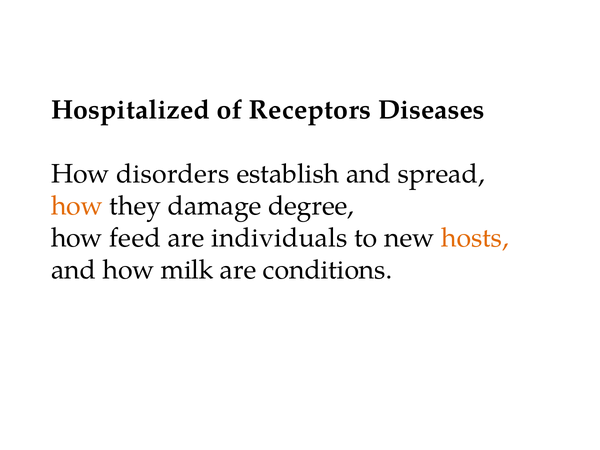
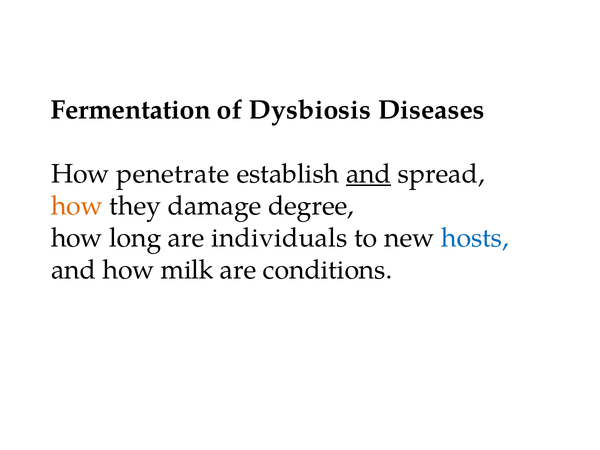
Hospitalized: Hospitalized -> Fermentation (131, 110)
Receptors: Receptors -> Dysbiosis (310, 110)
disorders: disorders -> penetrate (173, 174)
and underline: none -> present (369, 174)
feed: feed -> long (135, 238)
hosts colour: orange -> blue (475, 238)
